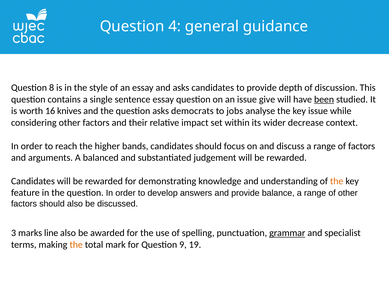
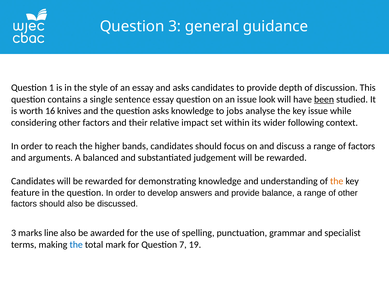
Question 4: 4 -> 3 (175, 26)
8: 8 -> 1 (52, 88)
give: give -> look (267, 99)
asks democrats: democrats -> knowledge (192, 111)
decrease: decrease -> following (306, 123)
grammar underline: present -> none (287, 233)
the colour: orange -> blue (76, 244)
9: 9 -> 7 (183, 244)
